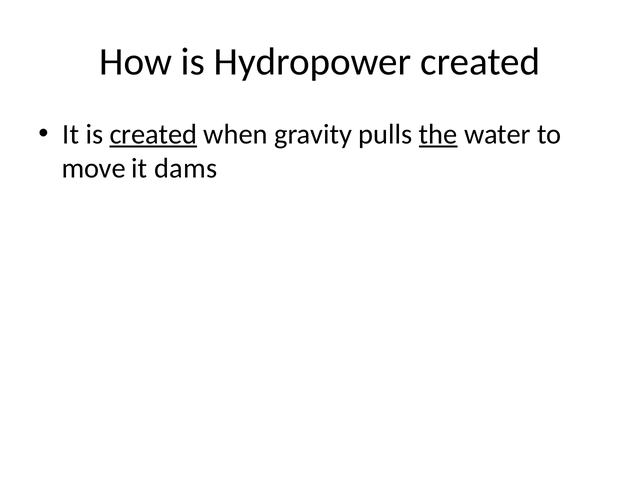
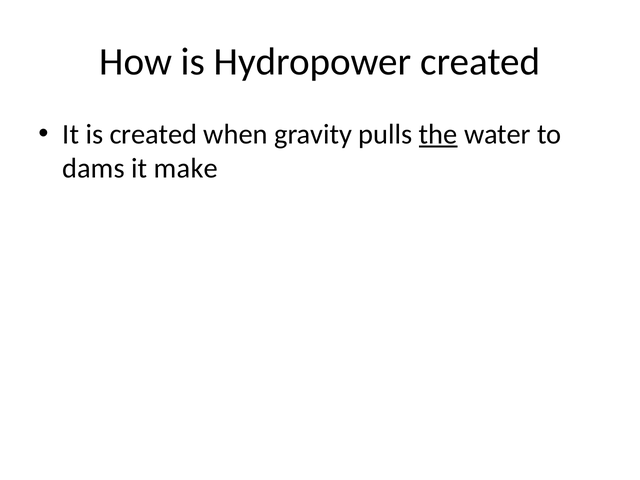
created underline: present -> none (153, 134)
move: move -> dams (94, 168)
dams: dams -> make (186, 168)
